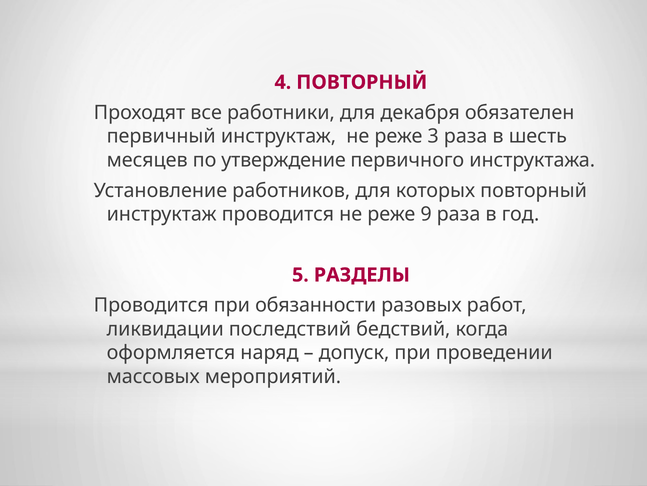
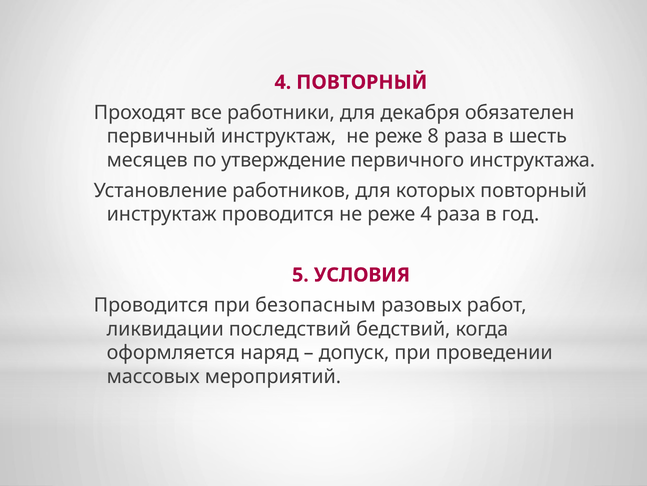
3: 3 -> 8 (433, 136)
реже 9: 9 -> 4 (426, 214)
РАЗДЕЛЫ: РАЗДЕЛЫ -> УСЛОВИЯ (362, 275)
обязанности: обязанности -> безопасным (316, 305)
